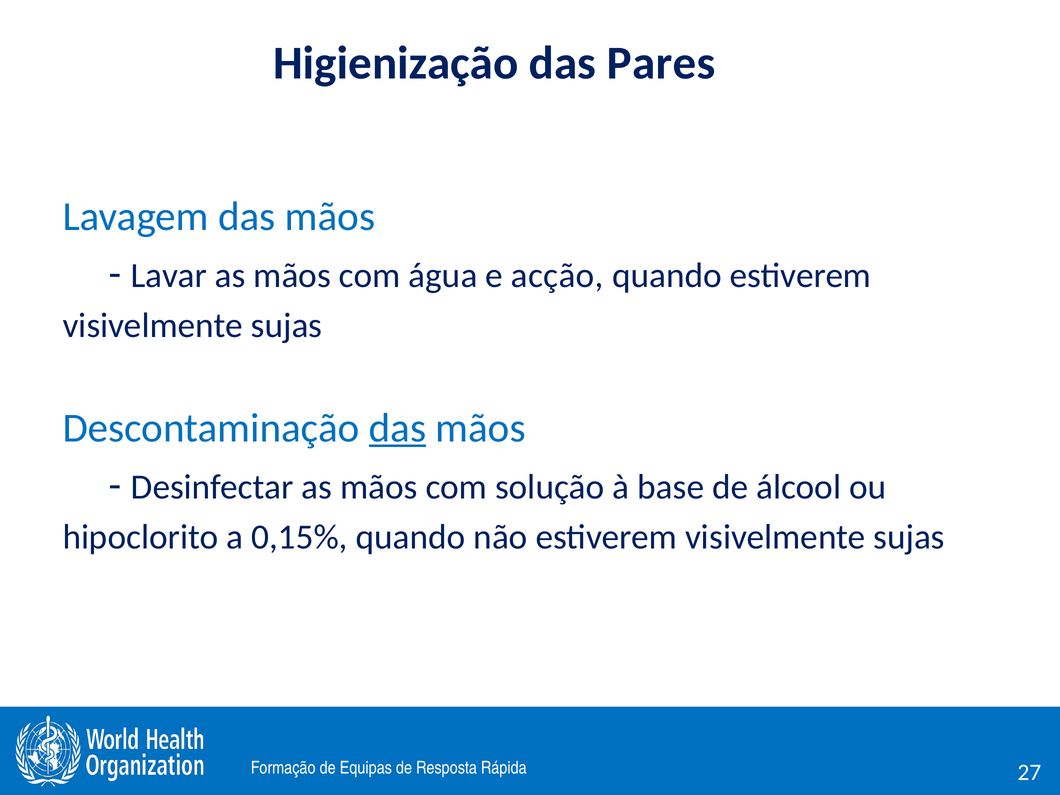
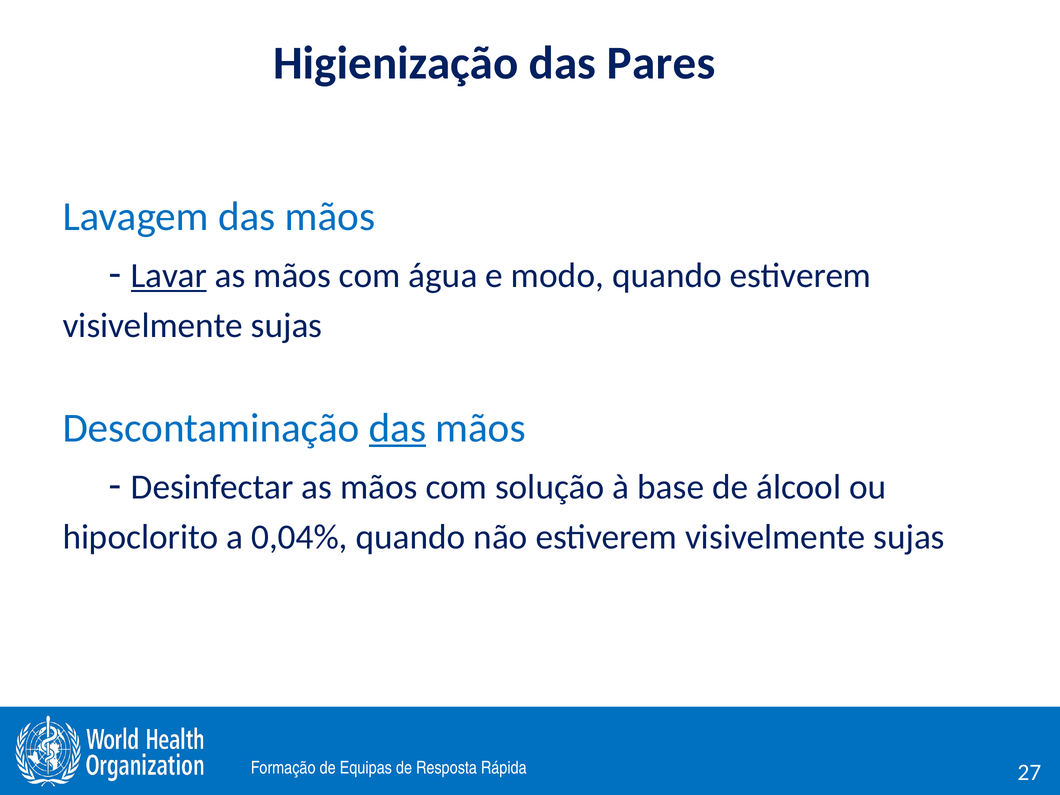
Lavar underline: none -> present (169, 276)
acção: acção -> modo (557, 276)
0,15%: 0,15% -> 0,04% (299, 537)
